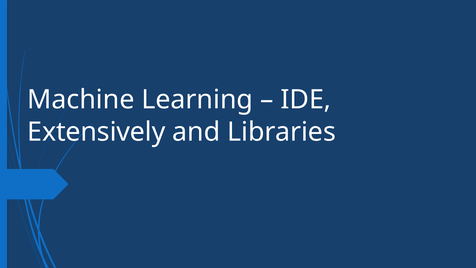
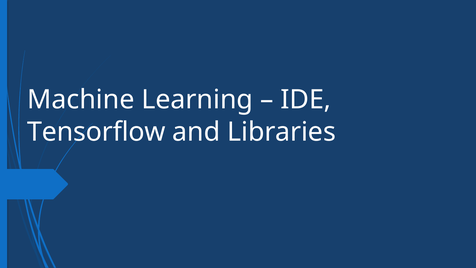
Extensively: Extensively -> Tensorflow (96, 132)
